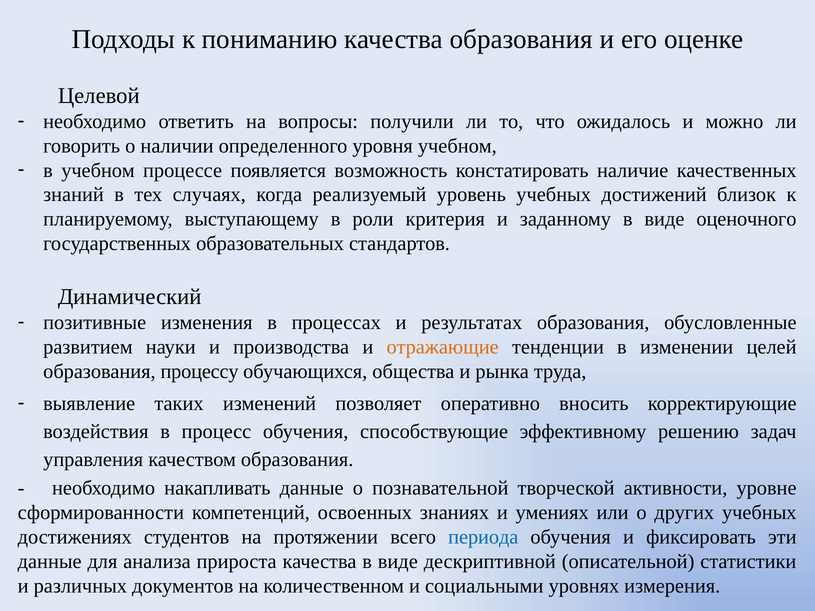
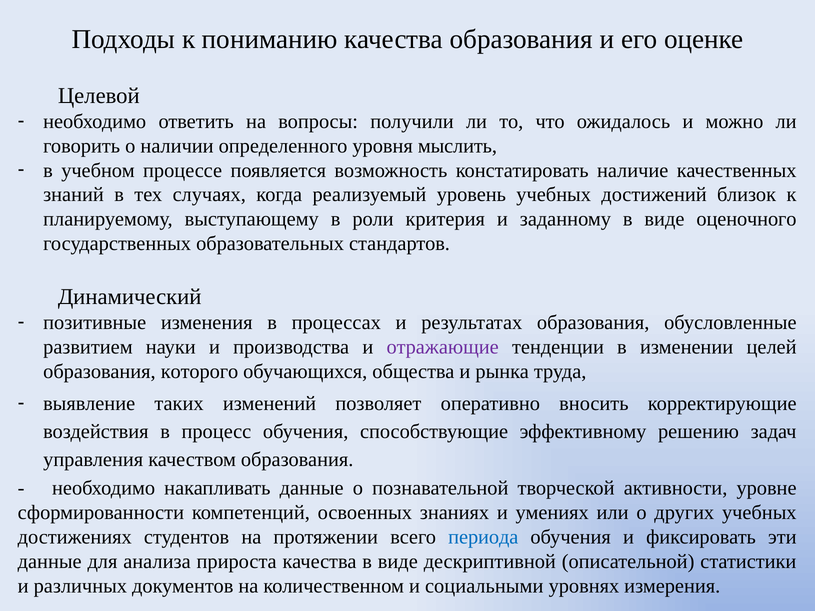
уровня учебном: учебном -> мыслить (457, 146)
отражающие colour: orange -> purple (443, 347)
процессу: процессу -> которого (199, 371)
